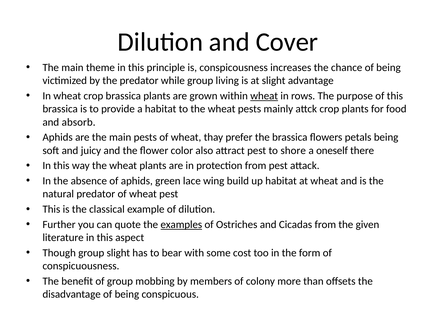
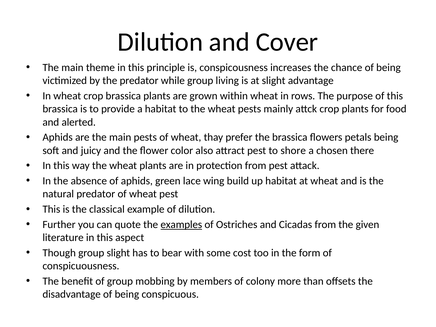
wheat underline: present -> none (264, 96)
absorb: absorb -> alerted (79, 122)
oneself: oneself -> chosen (332, 150)
